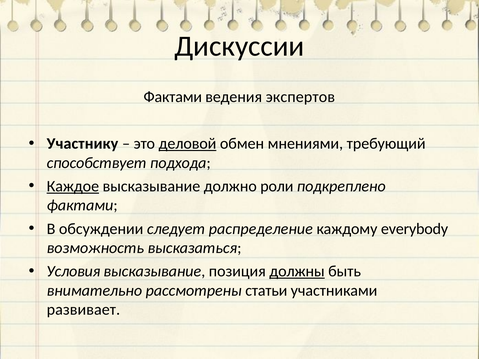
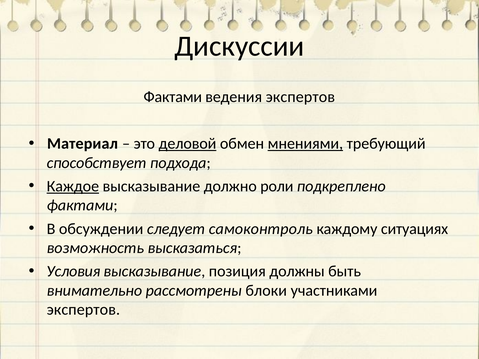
Участнику: Участнику -> Материал (82, 144)
мнениями underline: none -> present (305, 144)
распределение: распределение -> самоконтроль (261, 229)
everybody: everybody -> ситуациях (415, 229)
должны underline: present -> none (297, 272)
статьи: статьи -> блоки (266, 291)
развивает: развивает -> экспертов (83, 310)
